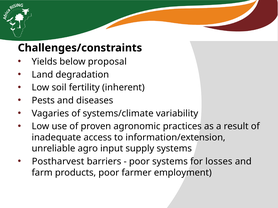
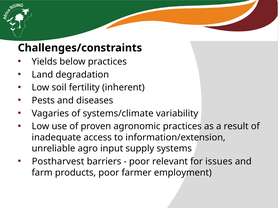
below proposal: proposal -> practices (107, 62)
poor systems: systems -> relevant (170, 162)
losses: losses -> issues (219, 162)
